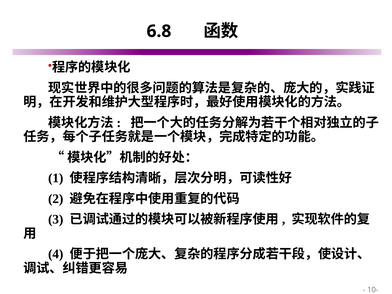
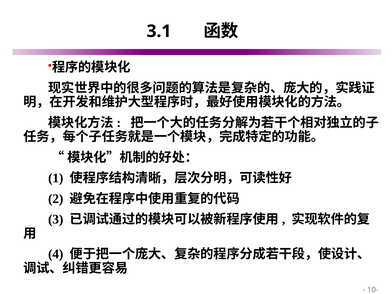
6.8: 6.8 -> 3.1 (159, 31)
